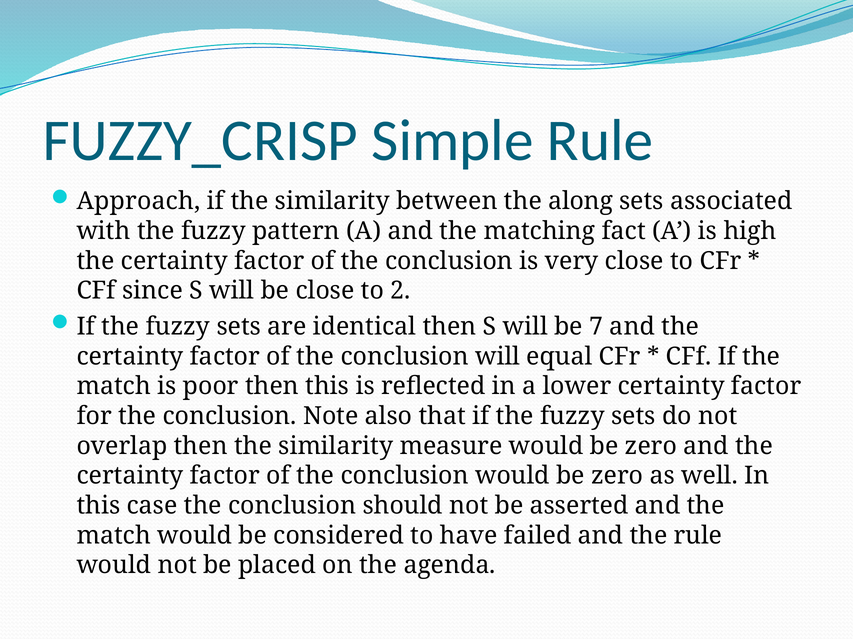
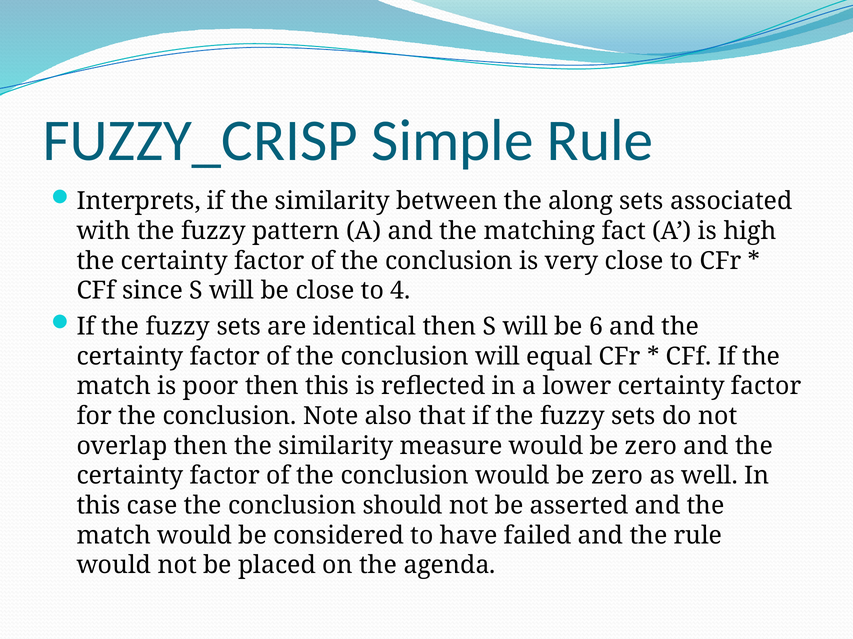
Approach: Approach -> Interprets (139, 201)
2: 2 -> 4 (401, 291)
7: 7 -> 6 (596, 327)
